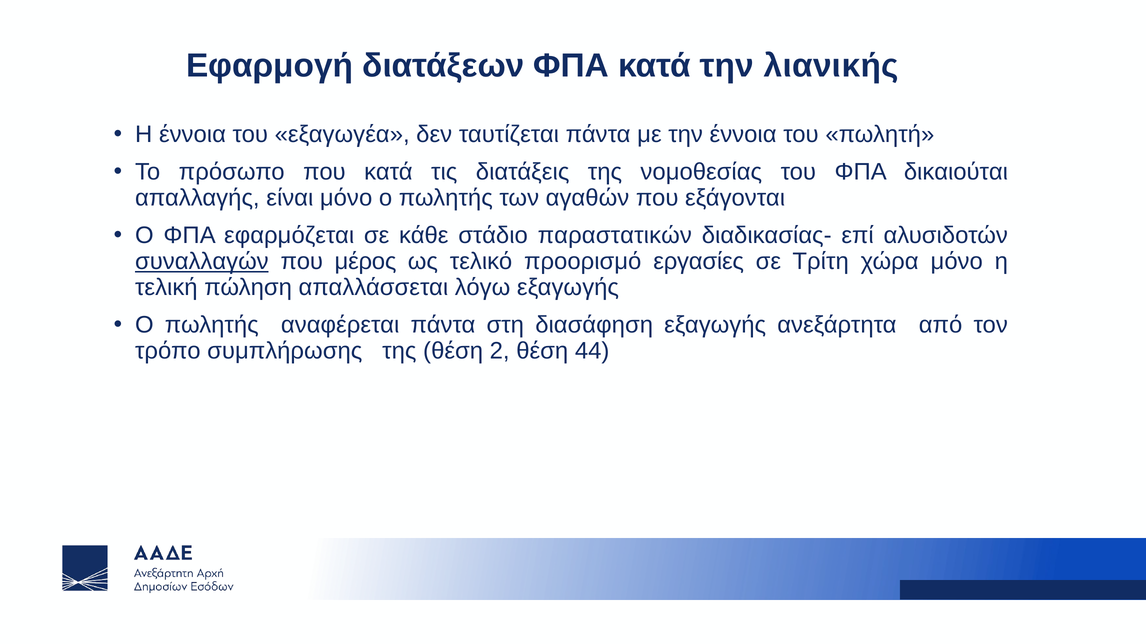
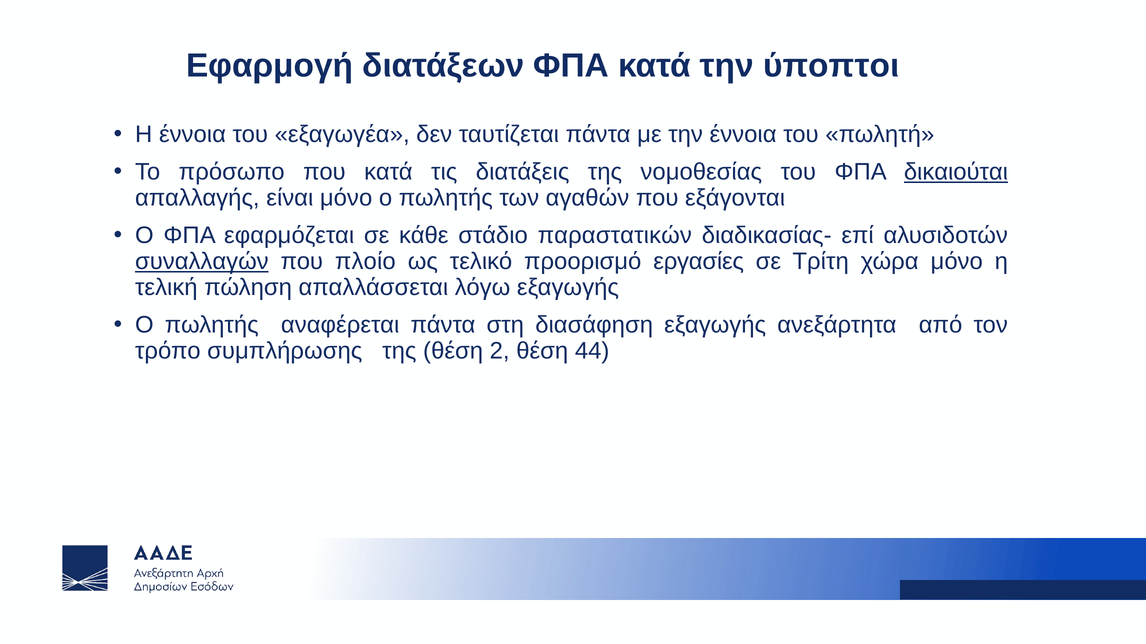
λιανικής: λιανικής -> ύποπτοι (831, 66)
δικαιούται underline: none -> present (956, 172)
μέρος: μέρος -> πλοίο (365, 262)
